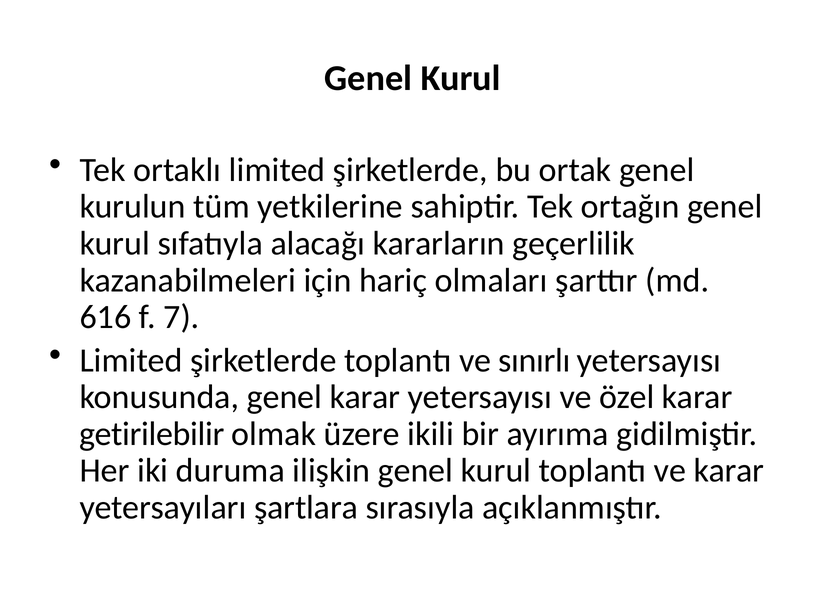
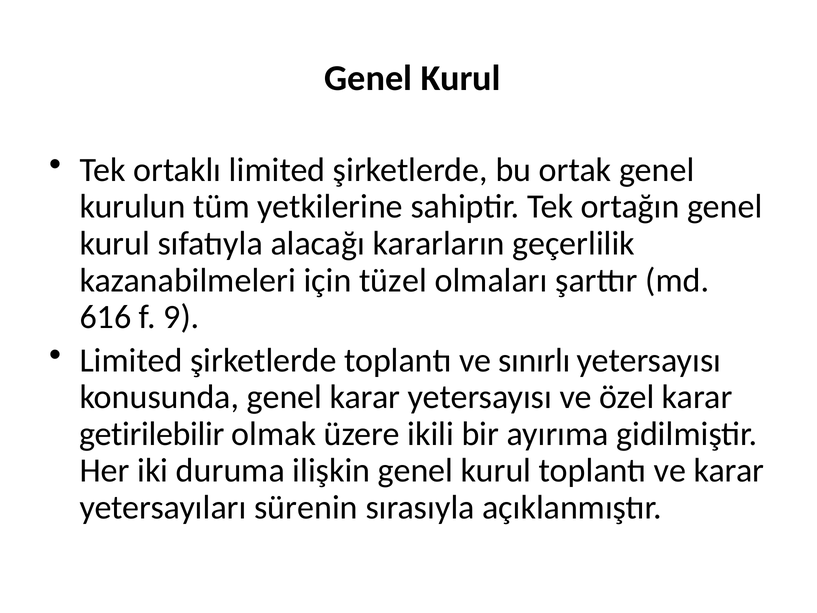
hariç: hariç -> tüzel (393, 280)
7: 7 -> 9 (181, 317)
şartlara: şartlara -> sürenin (306, 507)
